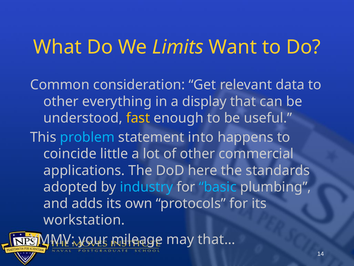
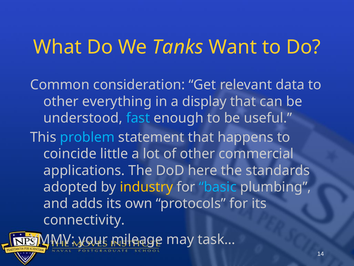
Limits: Limits -> Tanks (178, 47)
fast colour: yellow -> light blue (138, 118)
statement into: into -> that (201, 137)
industry colour: light blue -> yellow (146, 187)
workstation: workstation -> connectivity (84, 220)
that…: that… -> task… (216, 239)
